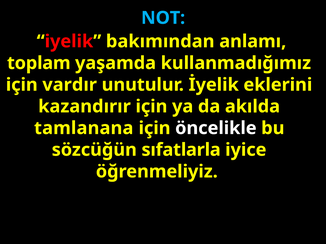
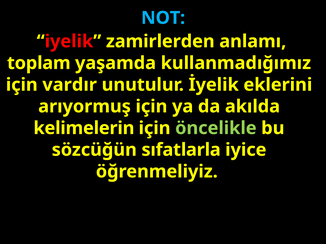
bakımından: bakımından -> zamirlerden (160, 41)
kazandırır: kazandırır -> arıyormuş (85, 107)
tamlanana: tamlanana -> kelimelerin (84, 128)
öncelikle colour: white -> light green (216, 128)
